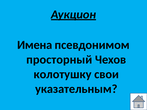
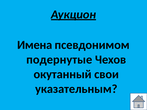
просторный: просторный -> подернутые (59, 60)
колотушку: колотушку -> окутанный (63, 74)
